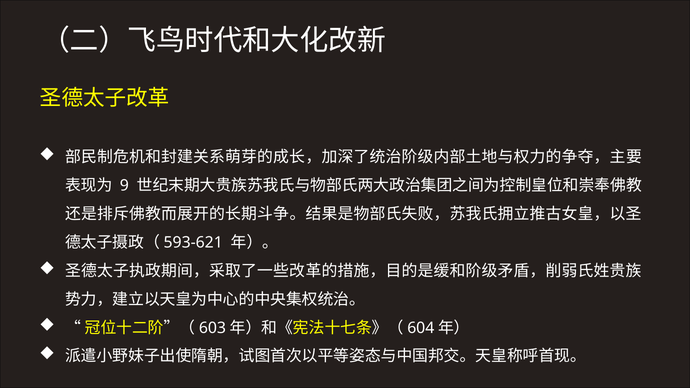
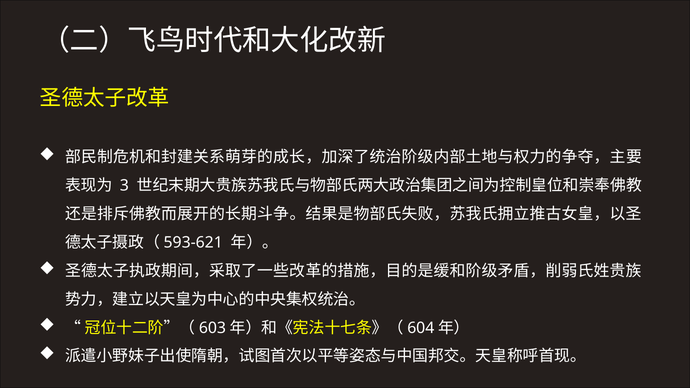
9: 9 -> 3 (124, 186)
